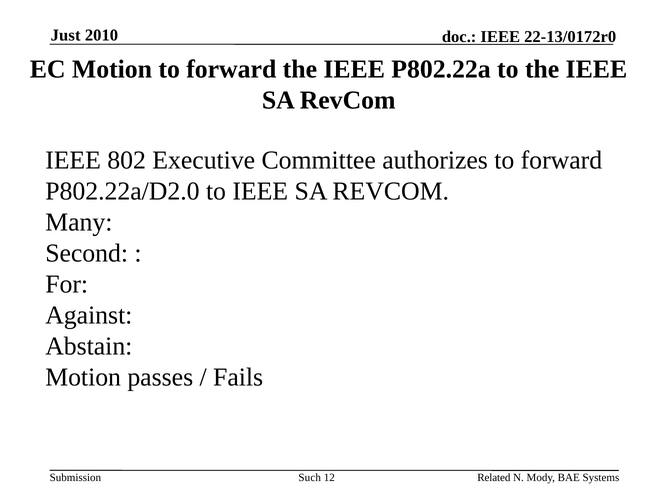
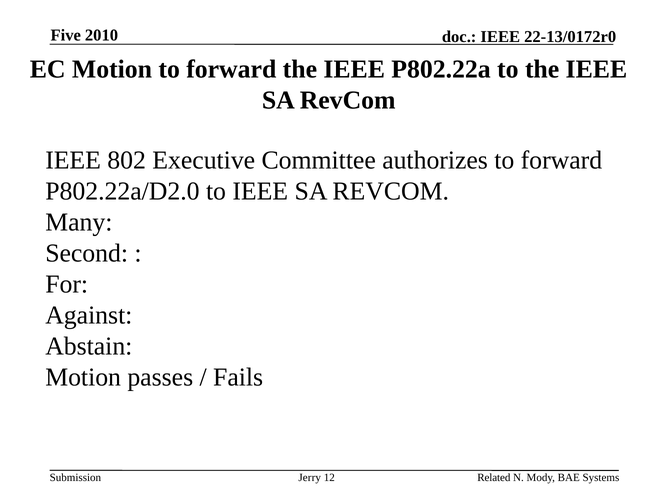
Just: Just -> Five (66, 35)
Such: Such -> Jerry (310, 477)
